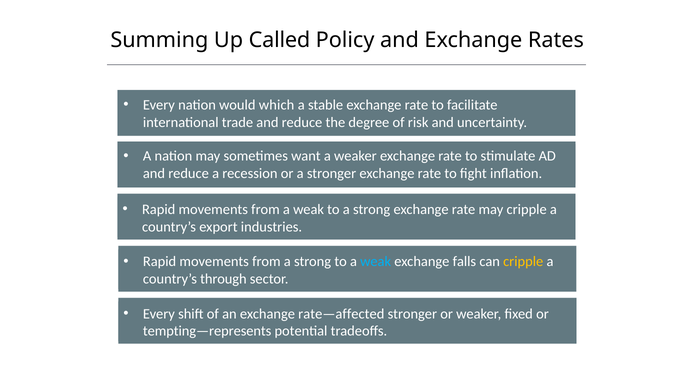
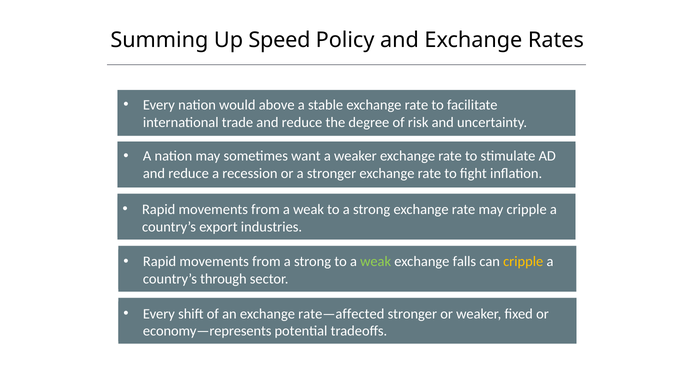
Called: Called -> Speed (279, 40)
which: which -> above (277, 105)
weak colour: light blue -> light green (376, 262)
tempting—represents: tempting—represents -> economy—represents (207, 331)
